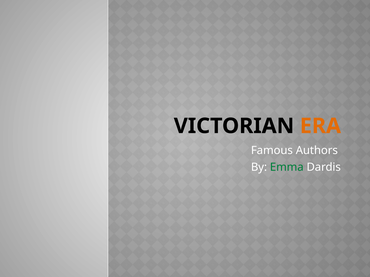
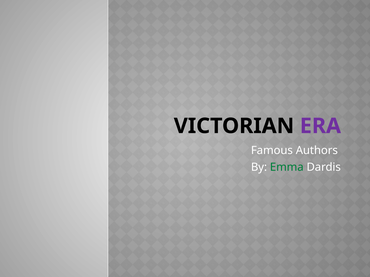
ERA colour: orange -> purple (320, 126)
